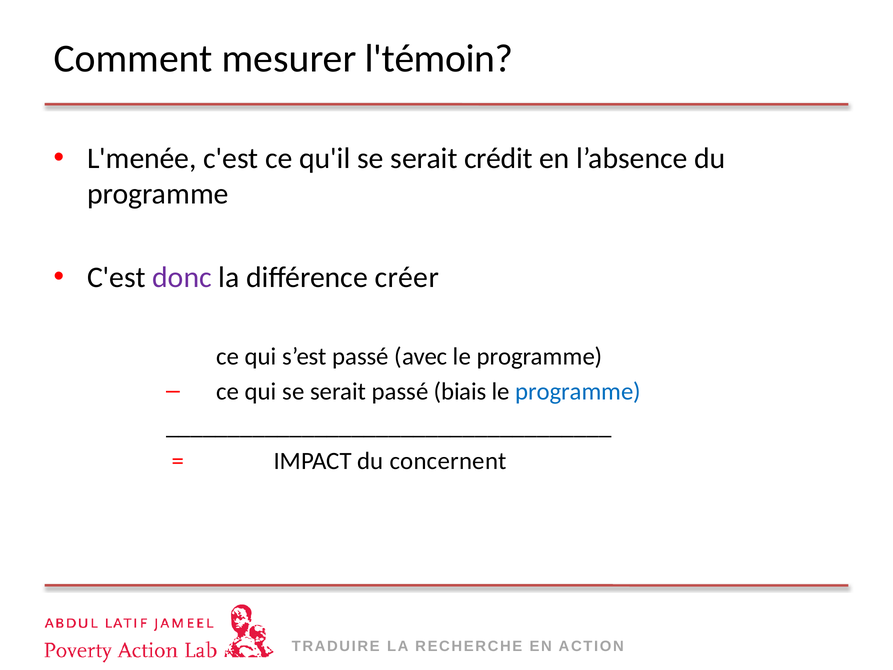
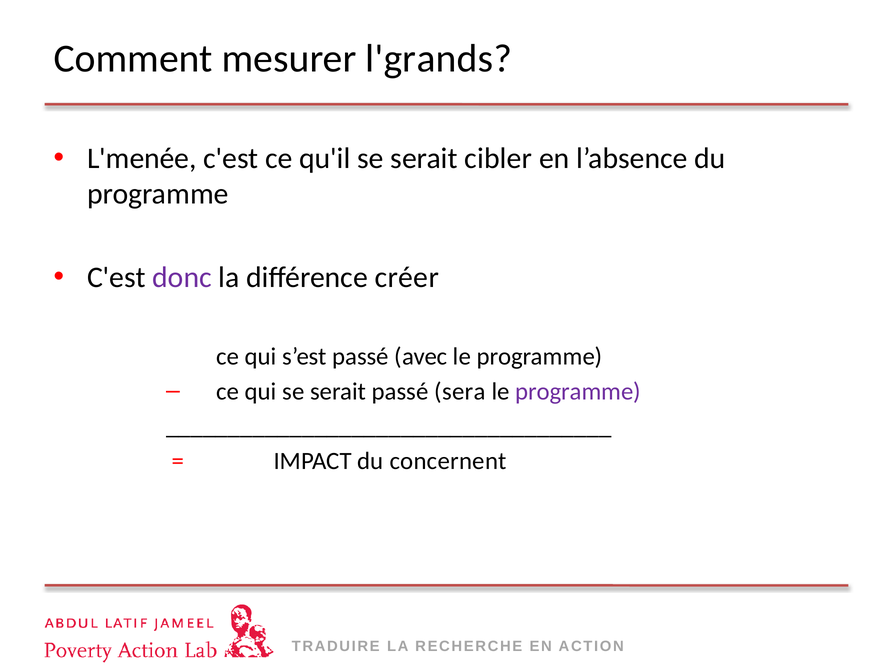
l'témoin: l'témoin -> l'grands (439, 59)
crédit: crédit -> cibler (498, 158)
biais: biais -> sera (460, 391)
programme colour: blue -> purple (578, 391)
